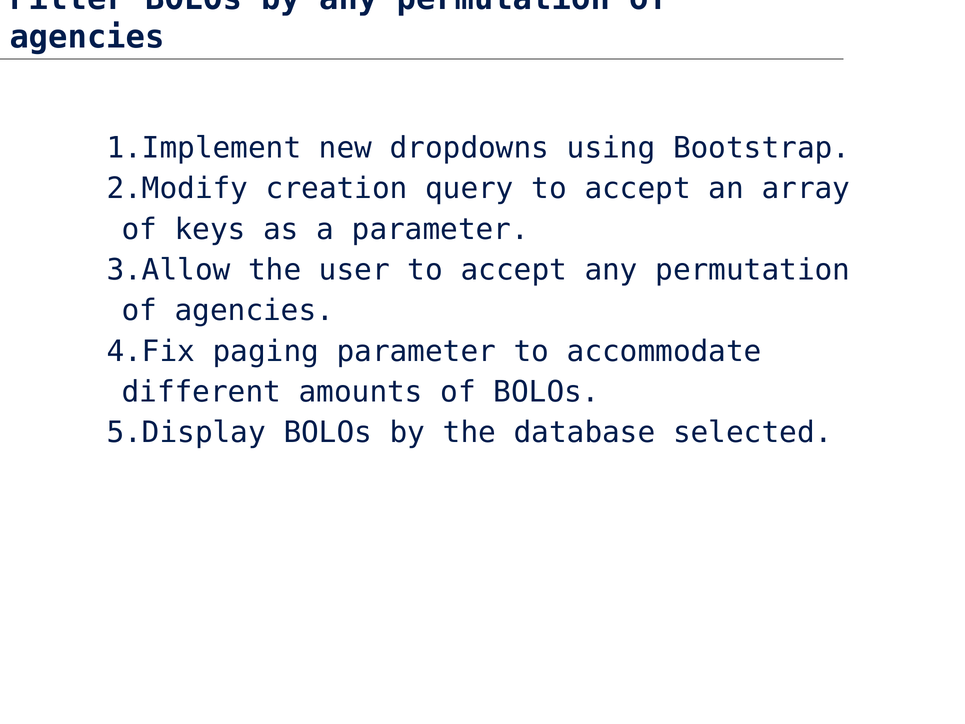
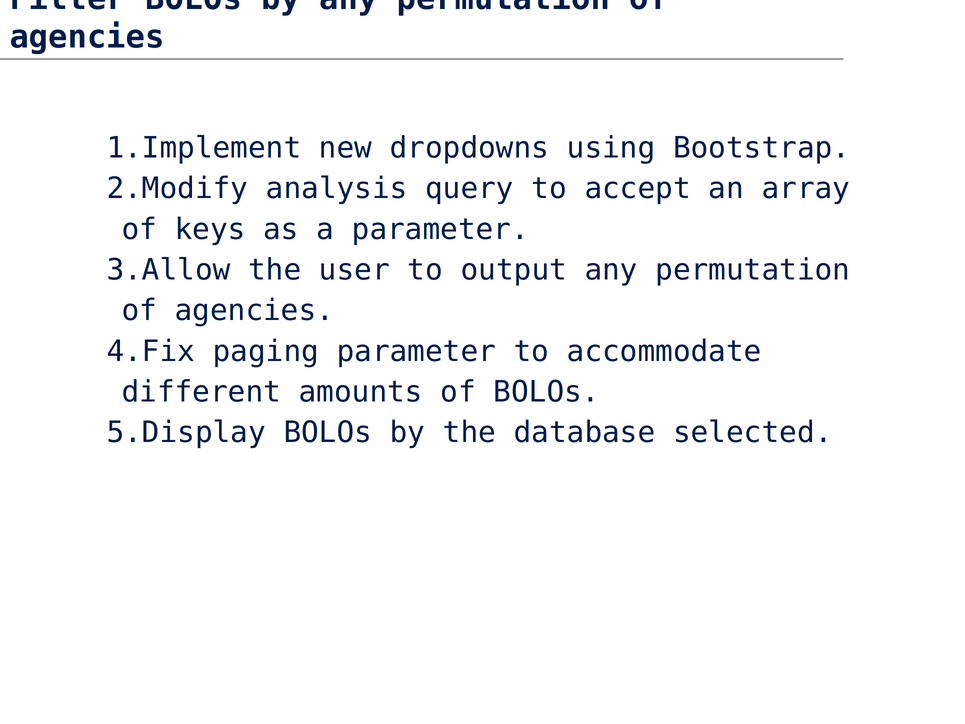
creation: creation -> analysis (337, 189)
user to accept: accept -> output (514, 270)
